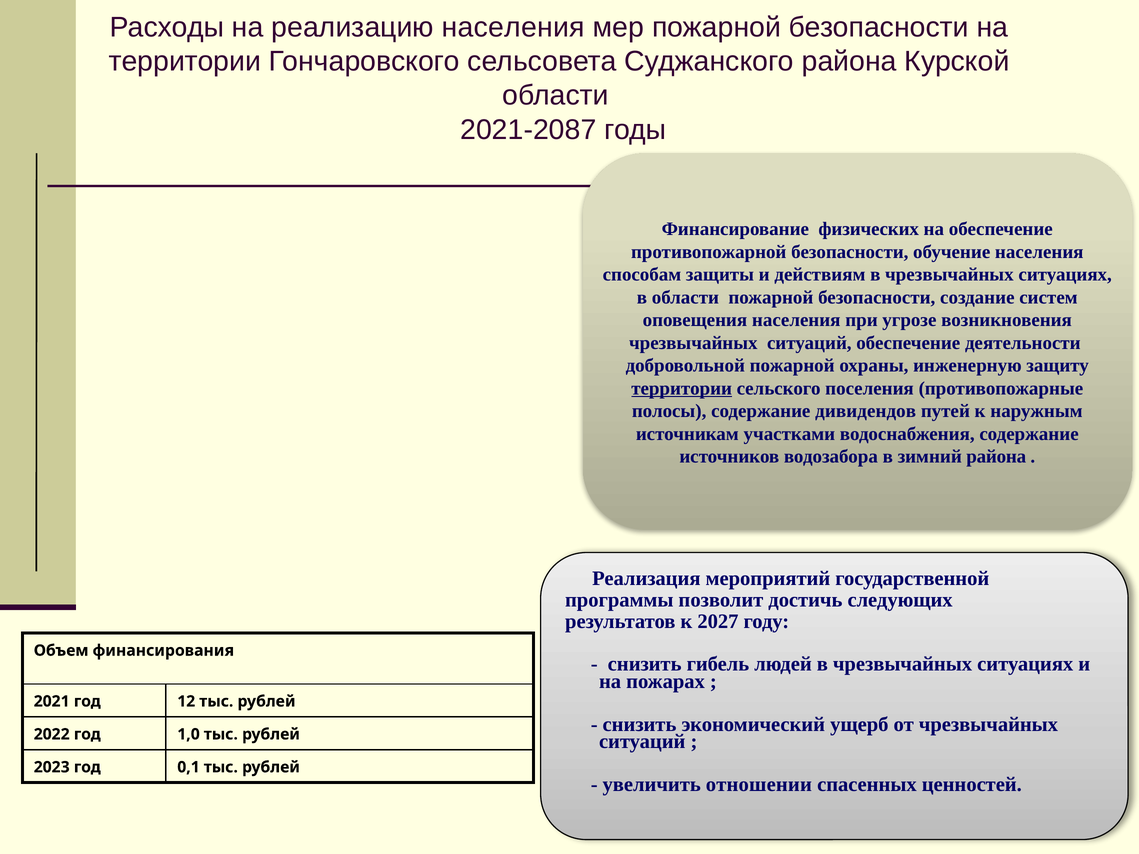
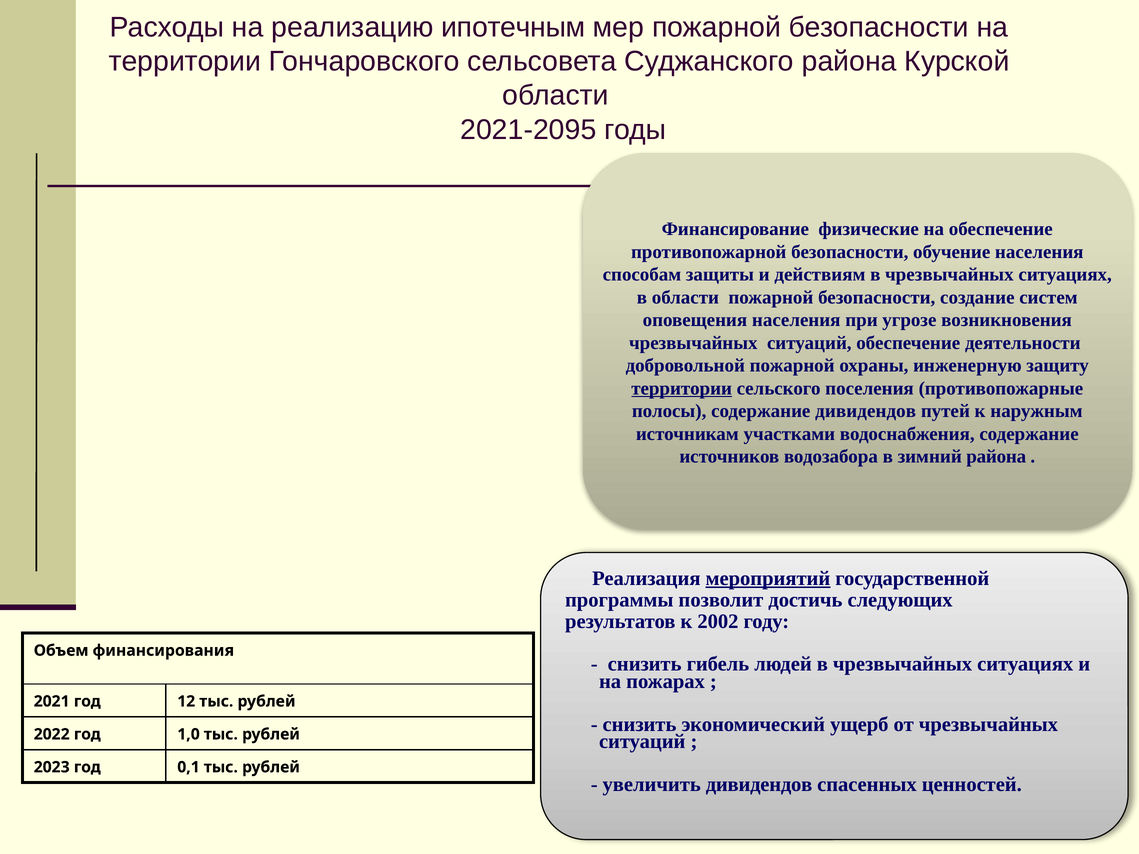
реализацию населения: населения -> ипотечным (513, 27)
2021-2087: 2021-2087 -> 2021-2095 (528, 130)
физических: физических -> физические (869, 229)
мероприятий underline: none -> present (768, 579)
2027: 2027 -> 2002 (718, 621)
увеличить отношении: отношении -> дивидендов (759, 785)
